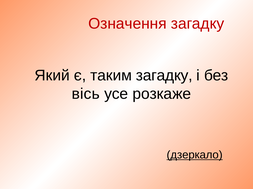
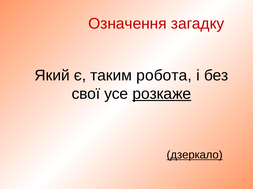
таким загадку: загадку -> робота (164, 76)
вісь: вісь -> свої (86, 94)
розкаже underline: none -> present (162, 94)
